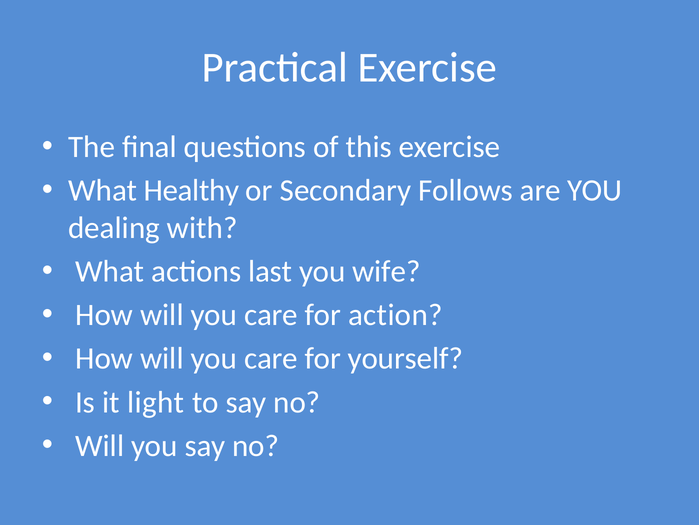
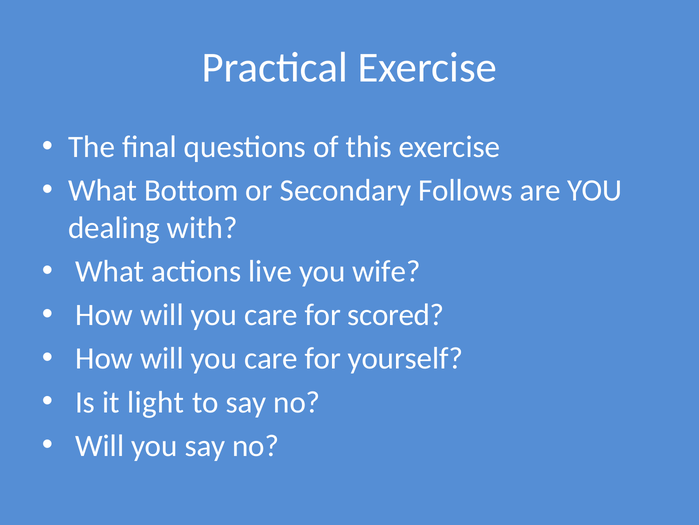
Healthy: Healthy -> Bottom (191, 190)
last: last -> live (270, 271)
action: action -> scored (396, 315)
